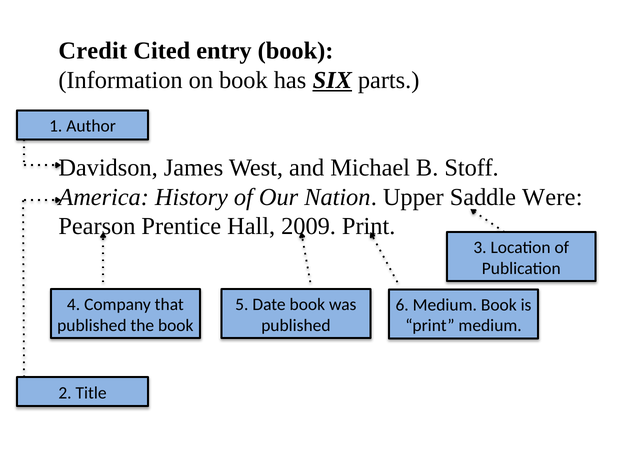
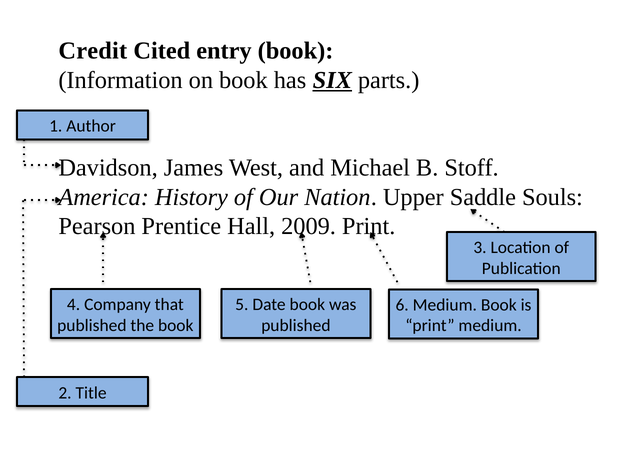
Were: Were -> Souls (552, 197)
